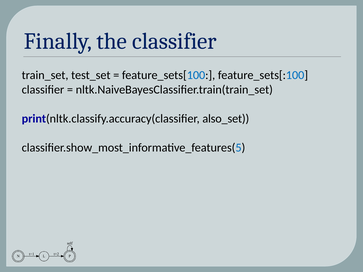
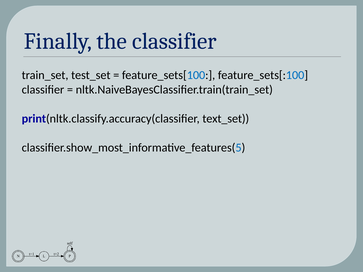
also_set: also_set -> text_set (226, 119)
